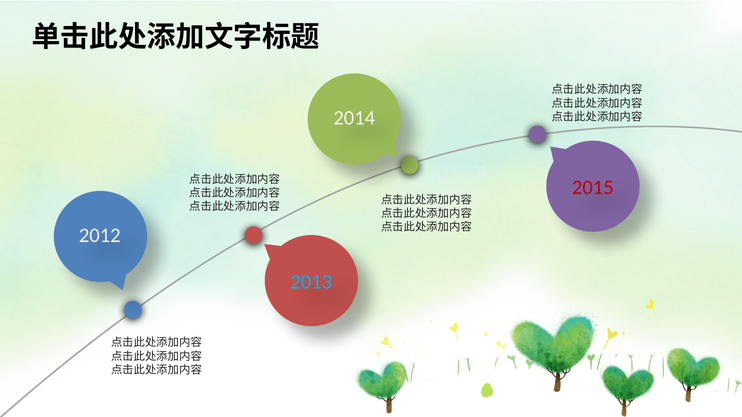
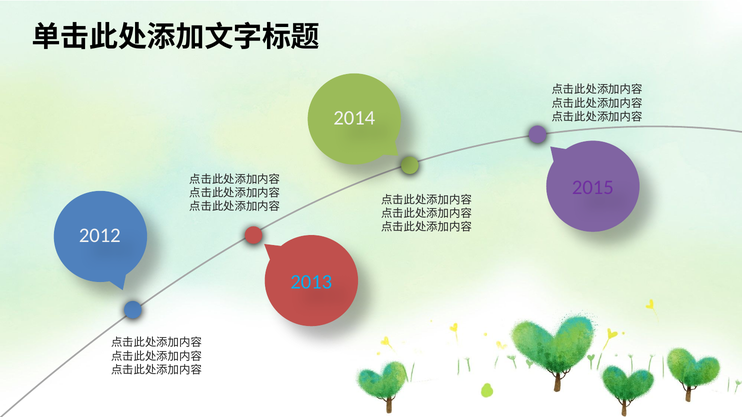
2015 colour: red -> purple (593, 188)
